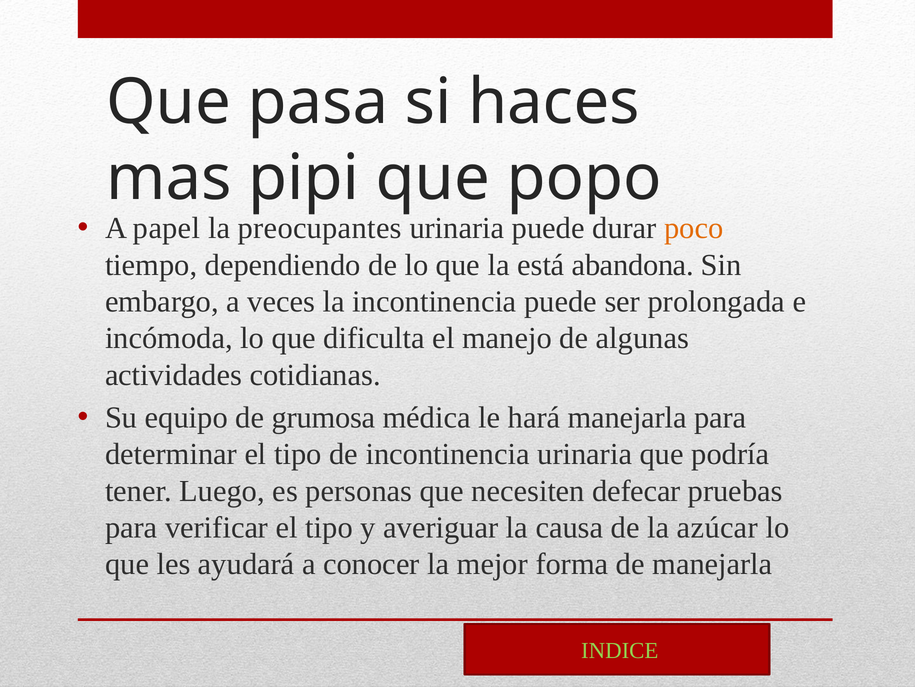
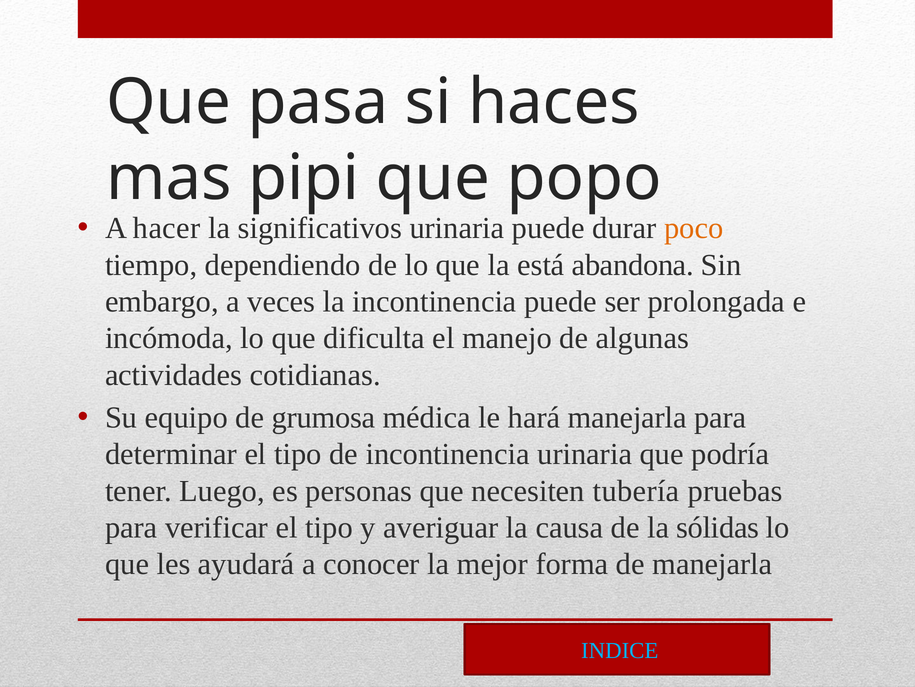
papel: papel -> hacer (167, 228)
preocupantes: preocupantes -> significativos (320, 228)
defecar: defecar -> tubería (636, 490)
azúcar: azúcar -> sólidas (718, 527)
INDICE colour: light green -> light blue (620, 650)
